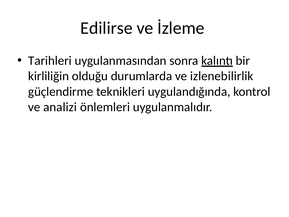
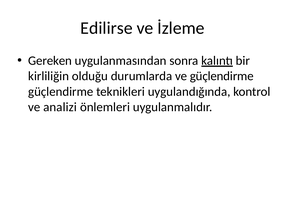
Tarihleri: Tarihleri -> Gereken (50, 61)
ve izlenebilirlik: izlenebilirlik -> güçlendirme (222, 76)
